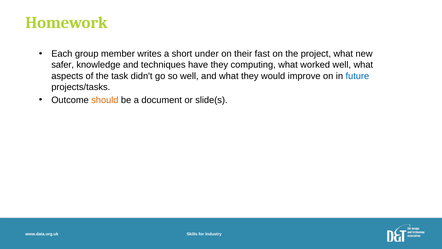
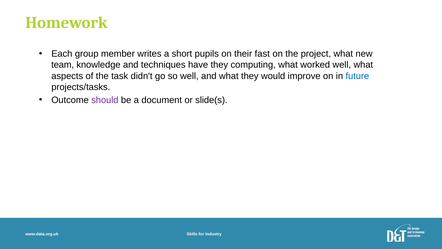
under: under -> pupils (207, 54)
safer: safer -> team (63, 65)
should colour: orange -> purple (105, 100)
